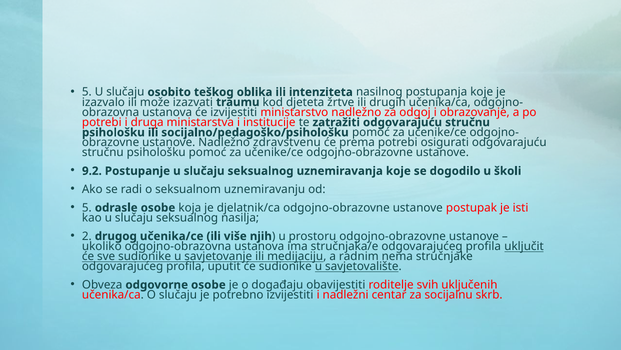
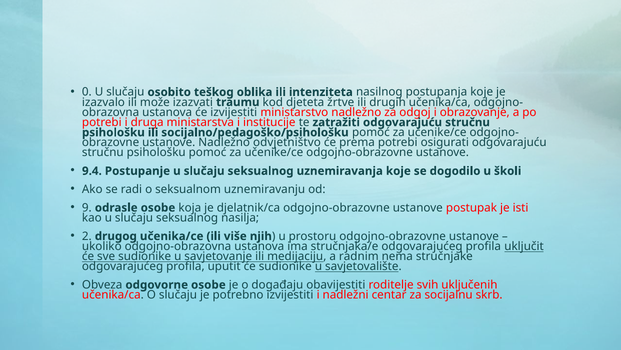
5: 5 -> 0 (87, 92)
zdravstvenu: zdravstvenu -> odvjetništvo (287, 142)
9.2: 9.2 -> 9.4 (92, 171)
5: 5 -> 9 (87, 207)
